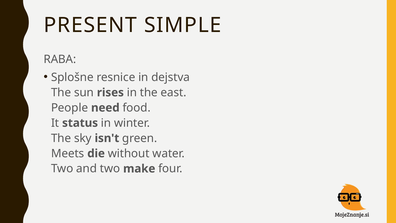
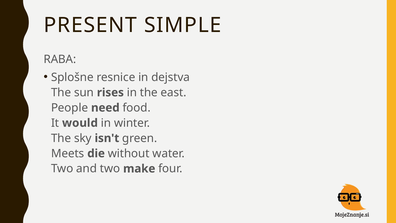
status: status -> would (80, 123)
